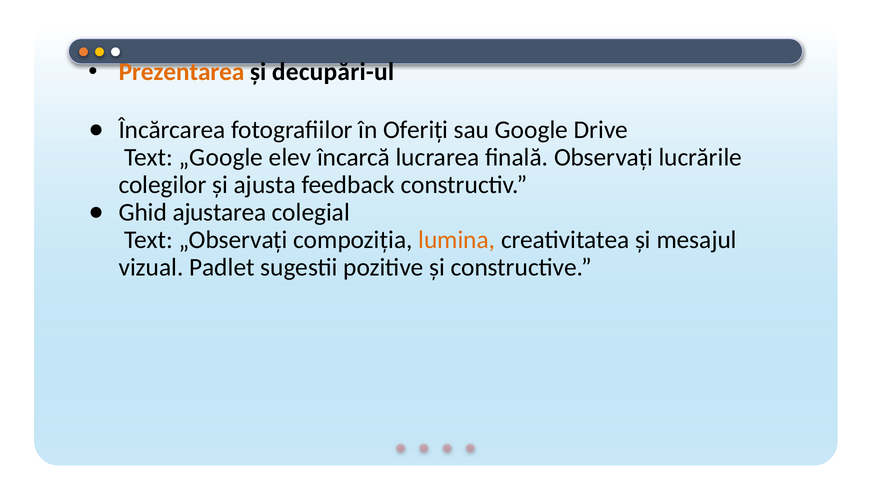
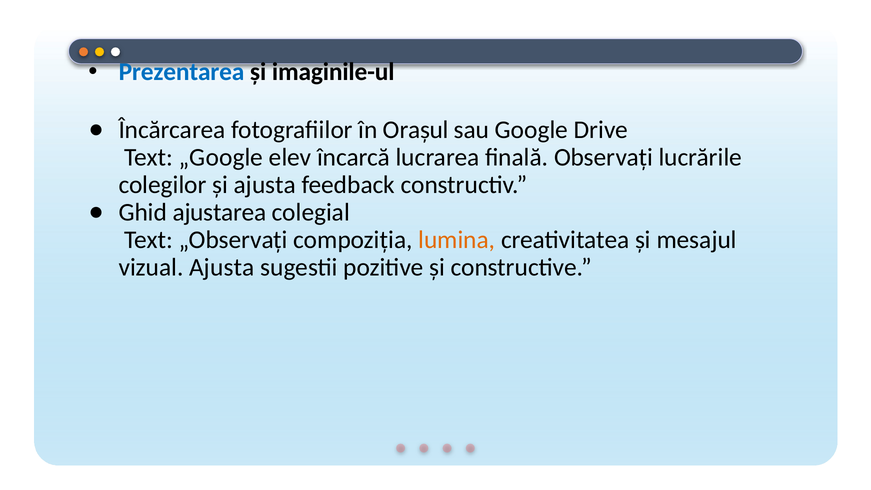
Prezentarea colour: orange -> blue (181, 72)
decupări-ul: decupări-ul -> imaginile-ul (333, 72)
Oferiți: Oferiți -> Orașul (416, 130)
vizual Padlet: Padlet -> Ajusta (222, 267)
